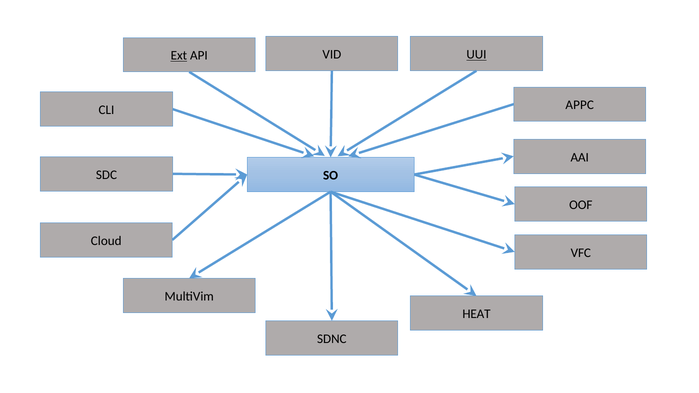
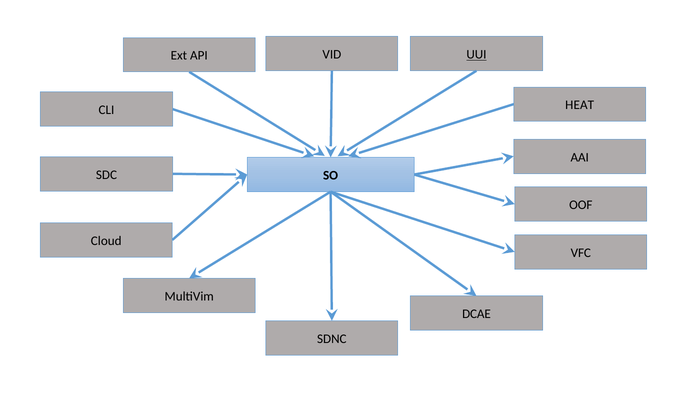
Ext underline: present -> none (179, 56)
APPC: APPC -> HEAT (580, 105)
HEAT: HEAT -> DCAE (476, 314)
